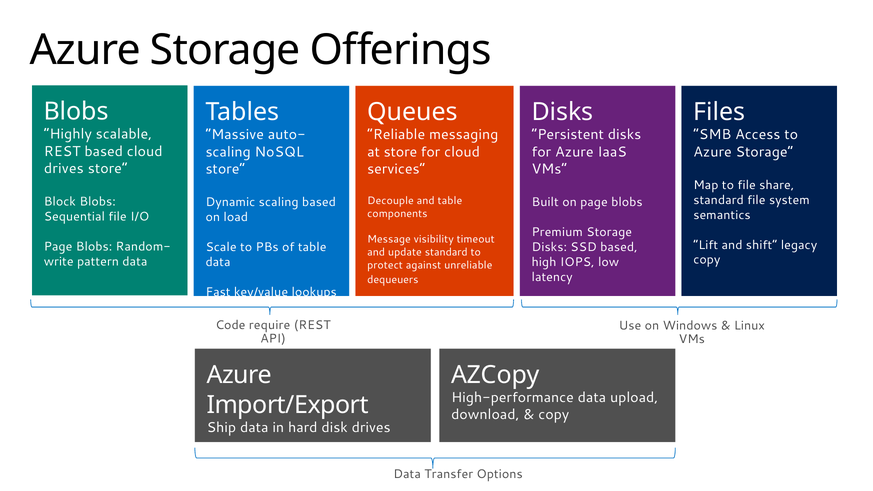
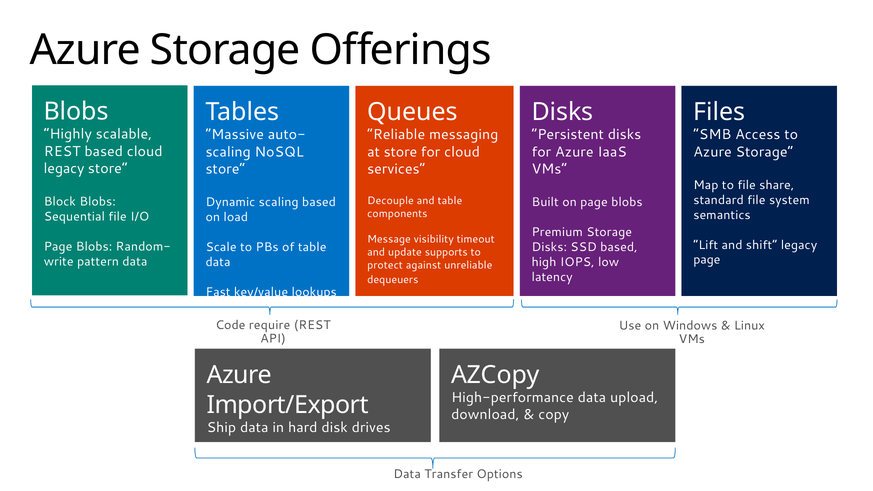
drives: drives -> legacy (64, 168)
update standard: standard -> supports (446, 252)
copy: copy -> page (707, 260)
